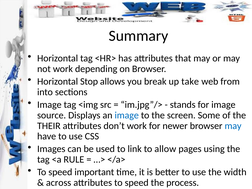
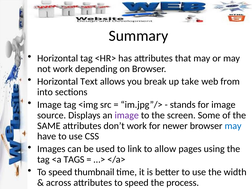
Stop: Stop -> Text (89, 81)
image colour: blue -> purple (127, 115)
THEIR: THEIR -> SAME (49, 126)
RULE: RULE -> TAGS (74, 160)
important: important -> thumbnail (94, 172)
